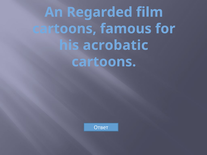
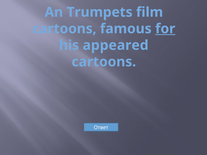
Regarded: Regarded -> Trumpets (100, 12)
for underline: none -> present (165, 29)
acrobatic: acrobatic -> appeared (116, 45)
